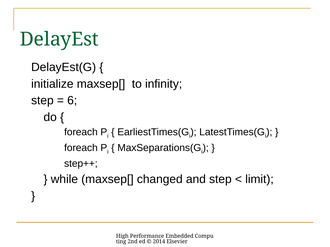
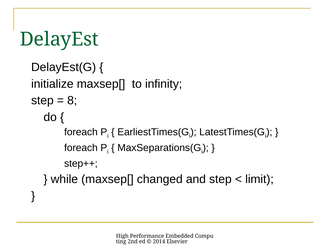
6: 6 -> 8 (72, 101)
